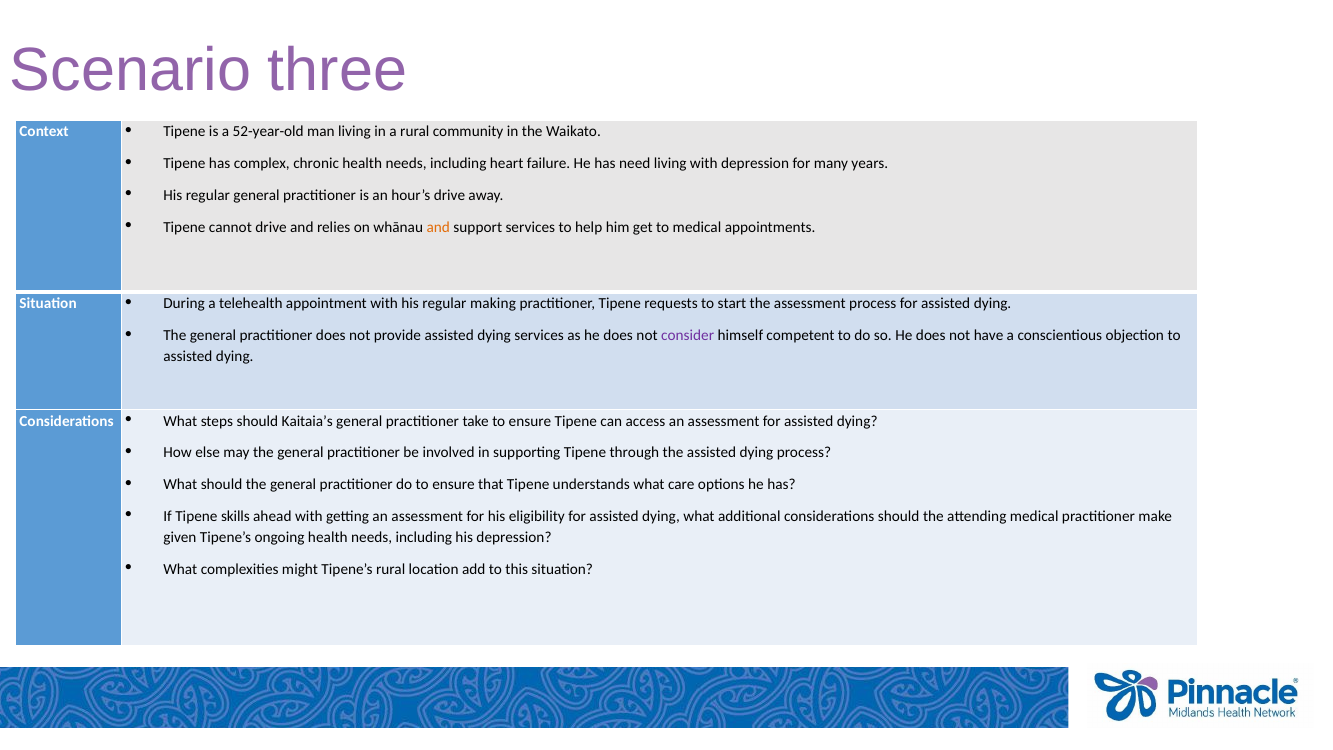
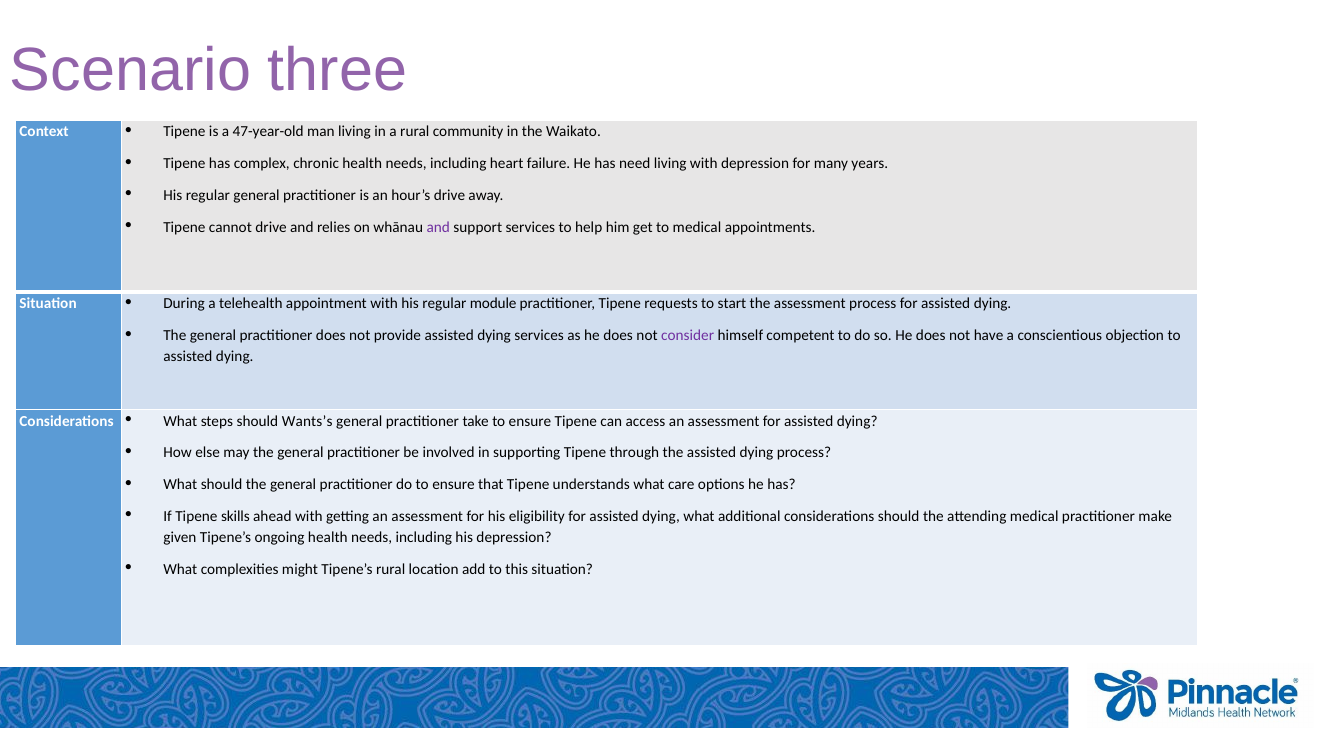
52-year-old: 52-year-old -> 47-year-old (268, 132)
and colour: orange -> purple (438, 227)
making: making -> module (493, 304)
Kaitaia’s: Kaitaia’s -> Wants’s (307, 421)
